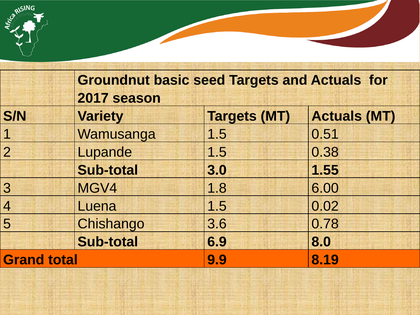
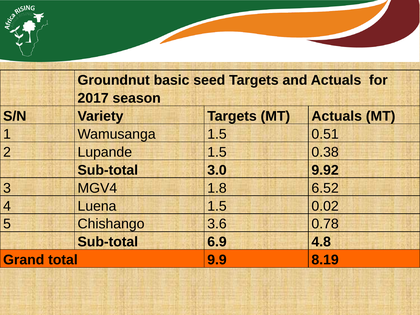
1.55: 1.55 -> 9.92 (325, 170)
6.00: 6.00 -> 6.52 (325, 188)
8.0: 8.0 -> 4.8 (321, 242)
